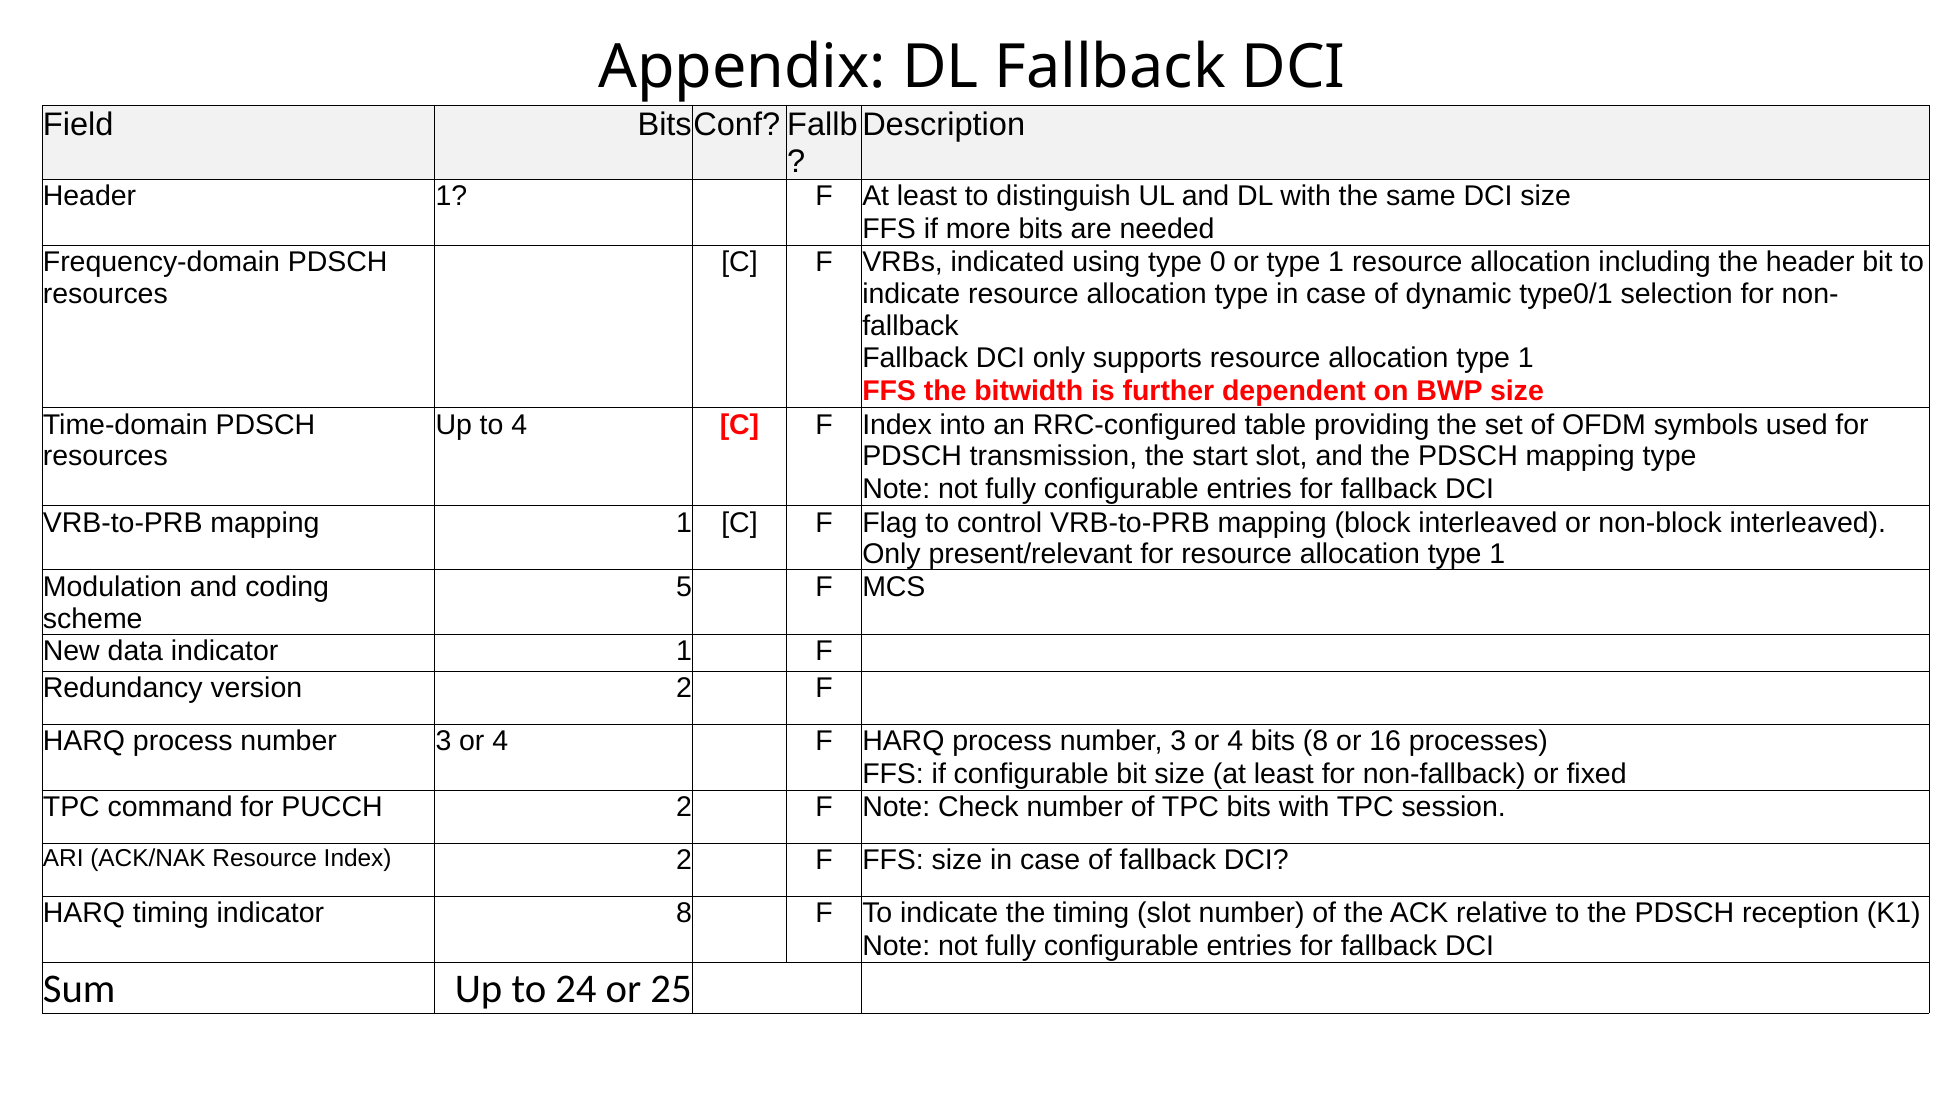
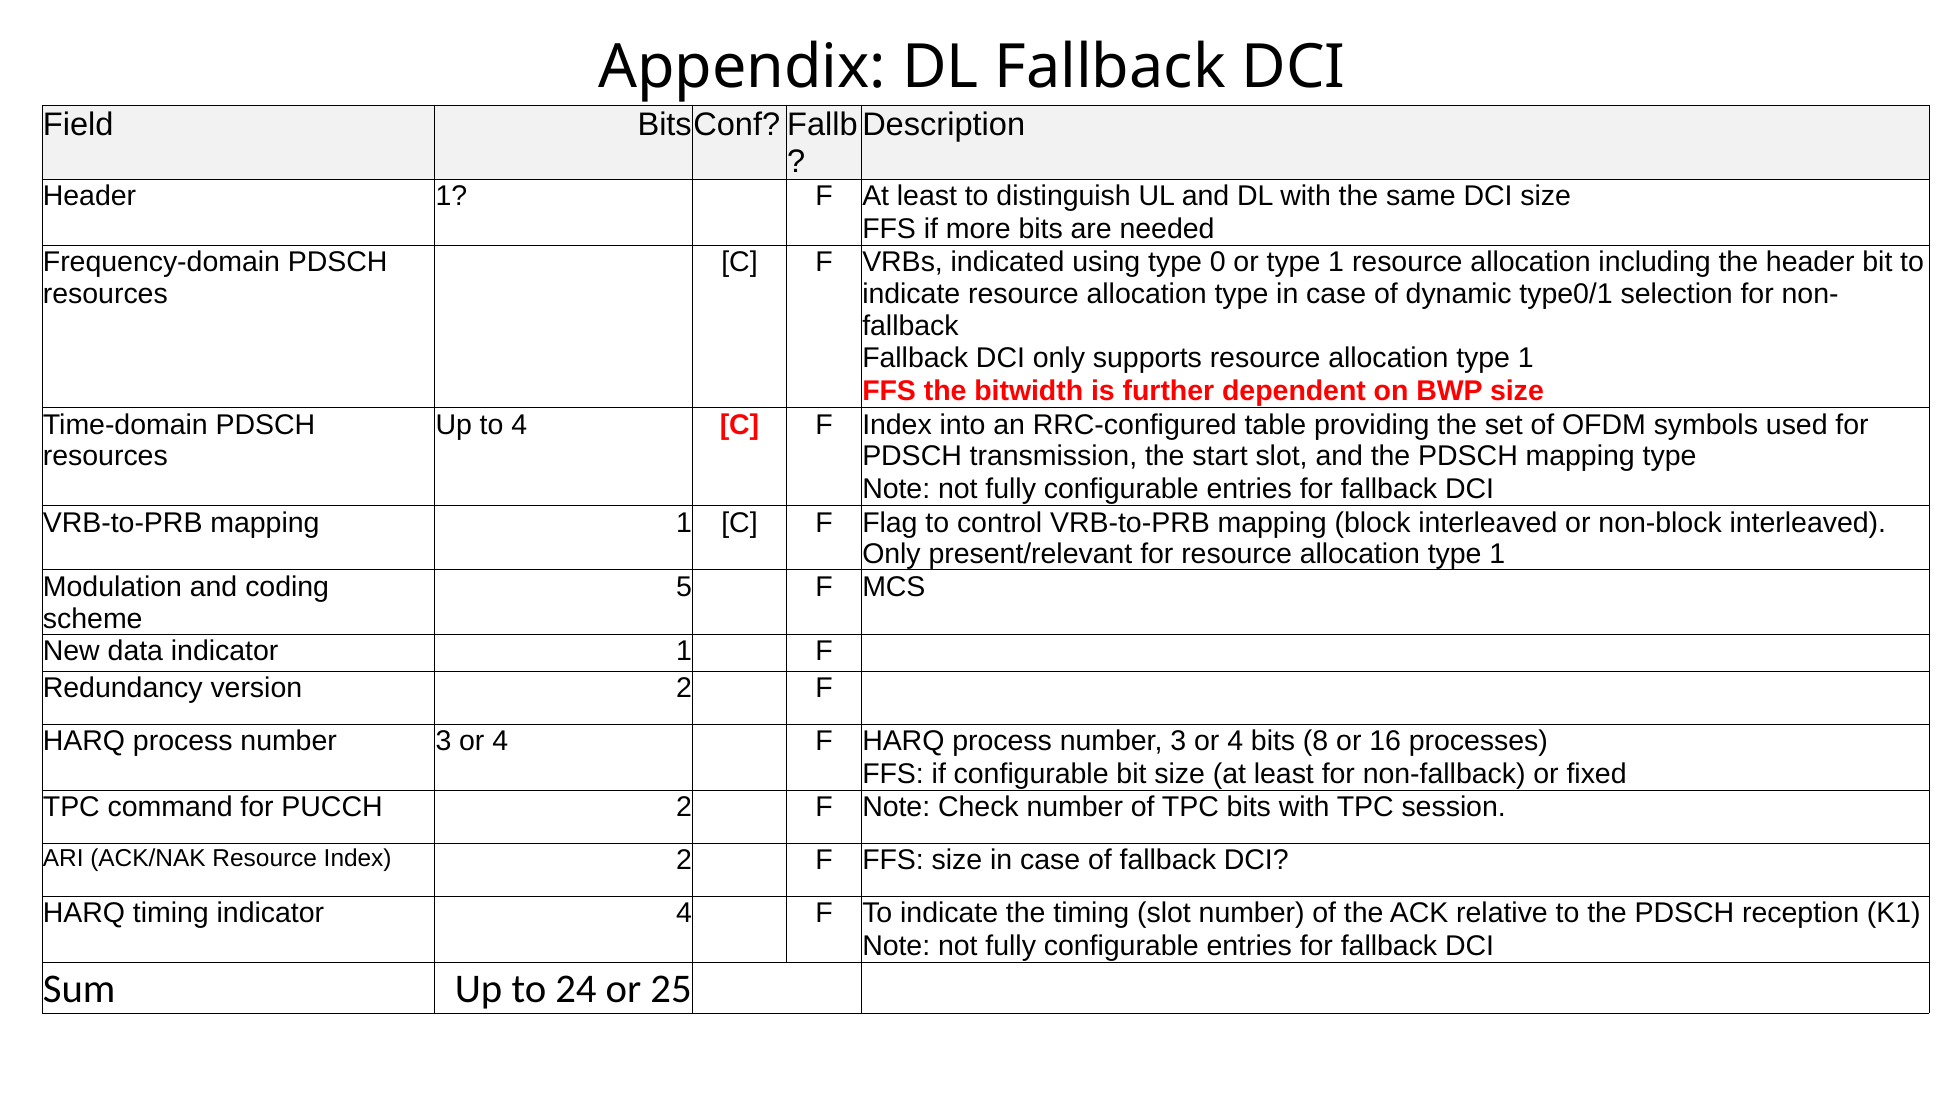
indicator 8: 8 -> 4 (684, 914)
